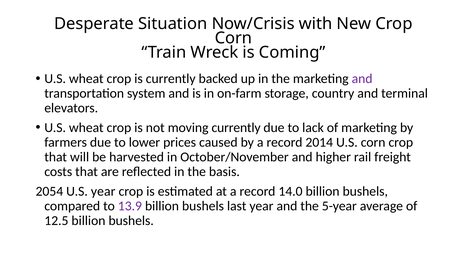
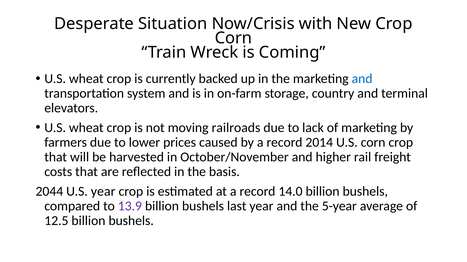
and colour: purple -> blue (362, 79)
moving currently: currently -> railroads (236, 128)
2054: 2054 -> 2044 (49, 192)
